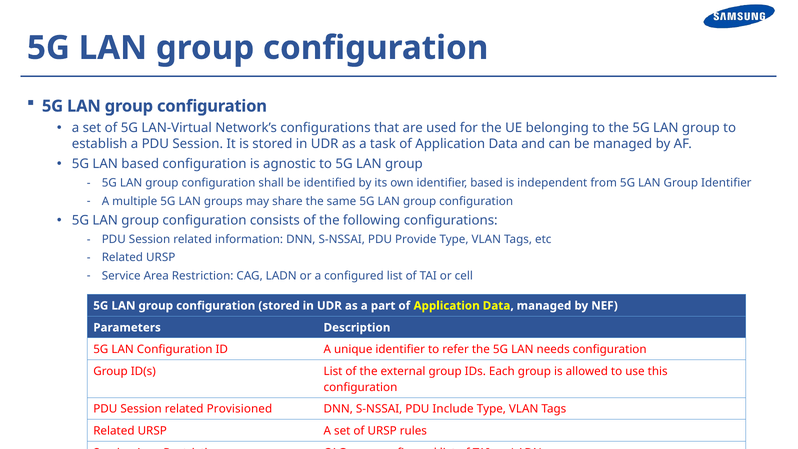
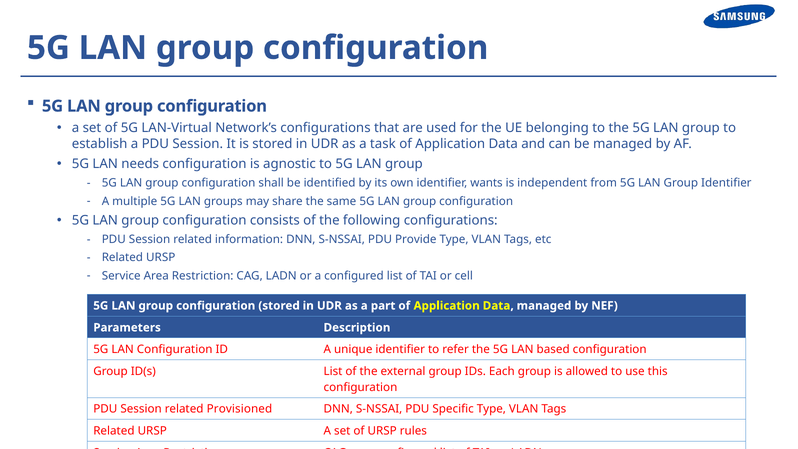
LAN based: based -> needs (140, 164)
identifier based: based -> wants (487, 183)
needs: needs -> based (553, 349)
Include: Include -> Specific (453, 409)
